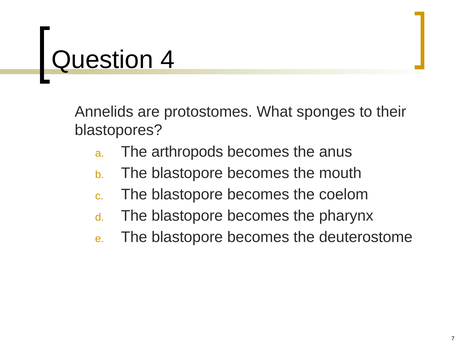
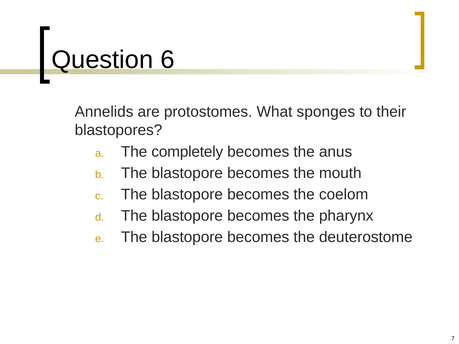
4: 4 -> 6 (167, 60)
arthropods: arthropods -> completely (187, 152)
